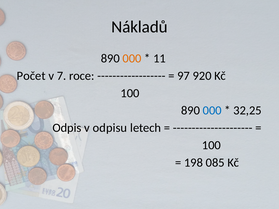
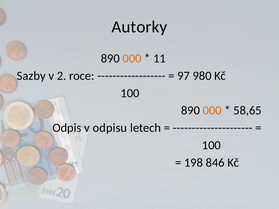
Nákladů: Nákladů -> Autorky (139, 27)
Počet: Počet -> Sazby (31, 76)
7: 7 -> 2 (62, 76)
920: 920 -> 980 (202, 76)
000 colour: blue -> orange (212, 111)
32,25: 32,25 -> 58,65 (247, 111)
085: 085 -> 846 (215, 163)
